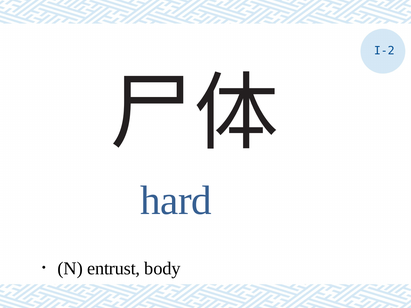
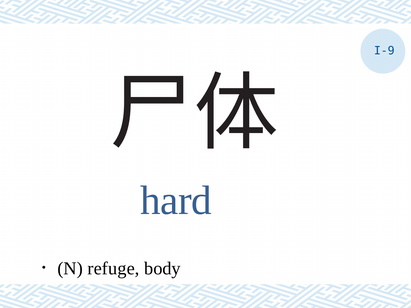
I-2: I-2 -> I-9 (384, 51)
entrust: entrust -> refuge (113, 269)
